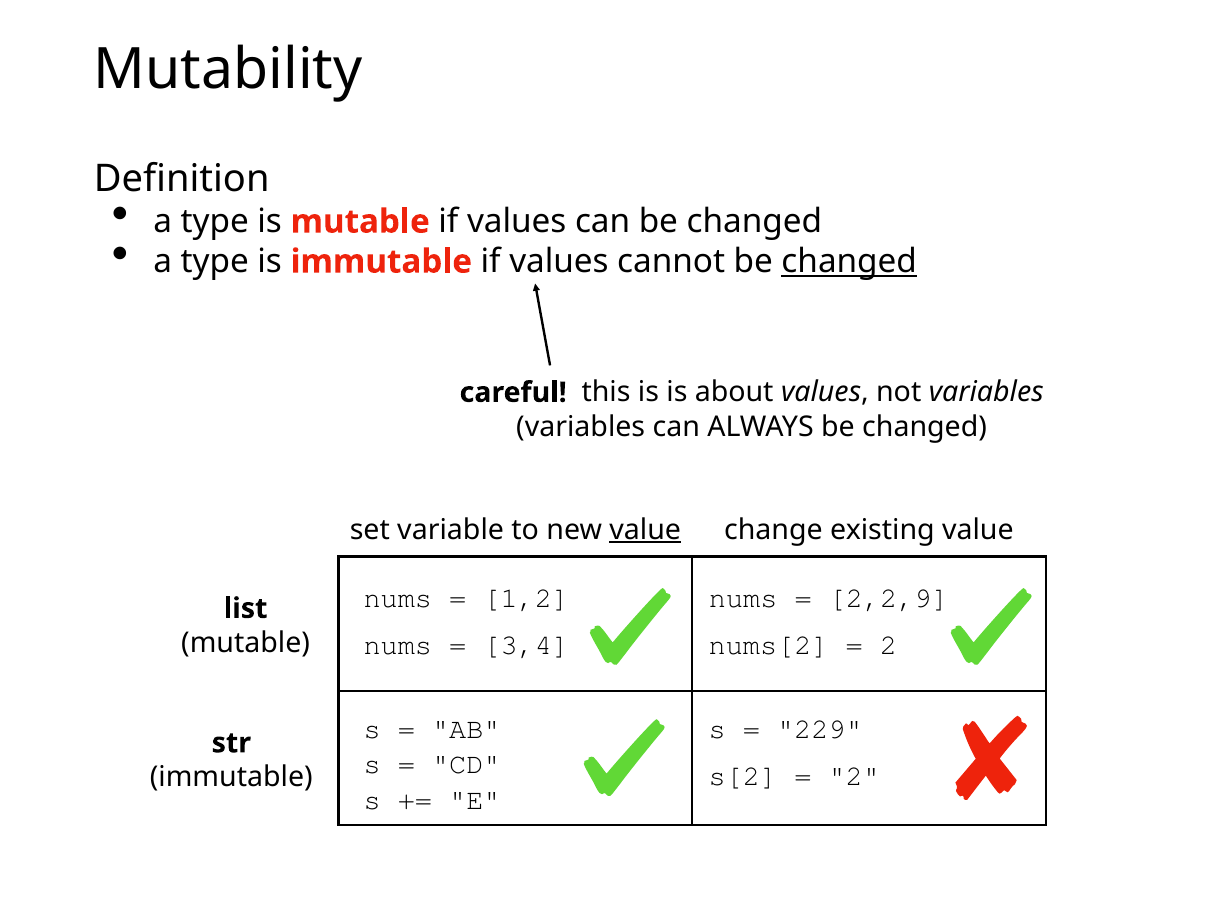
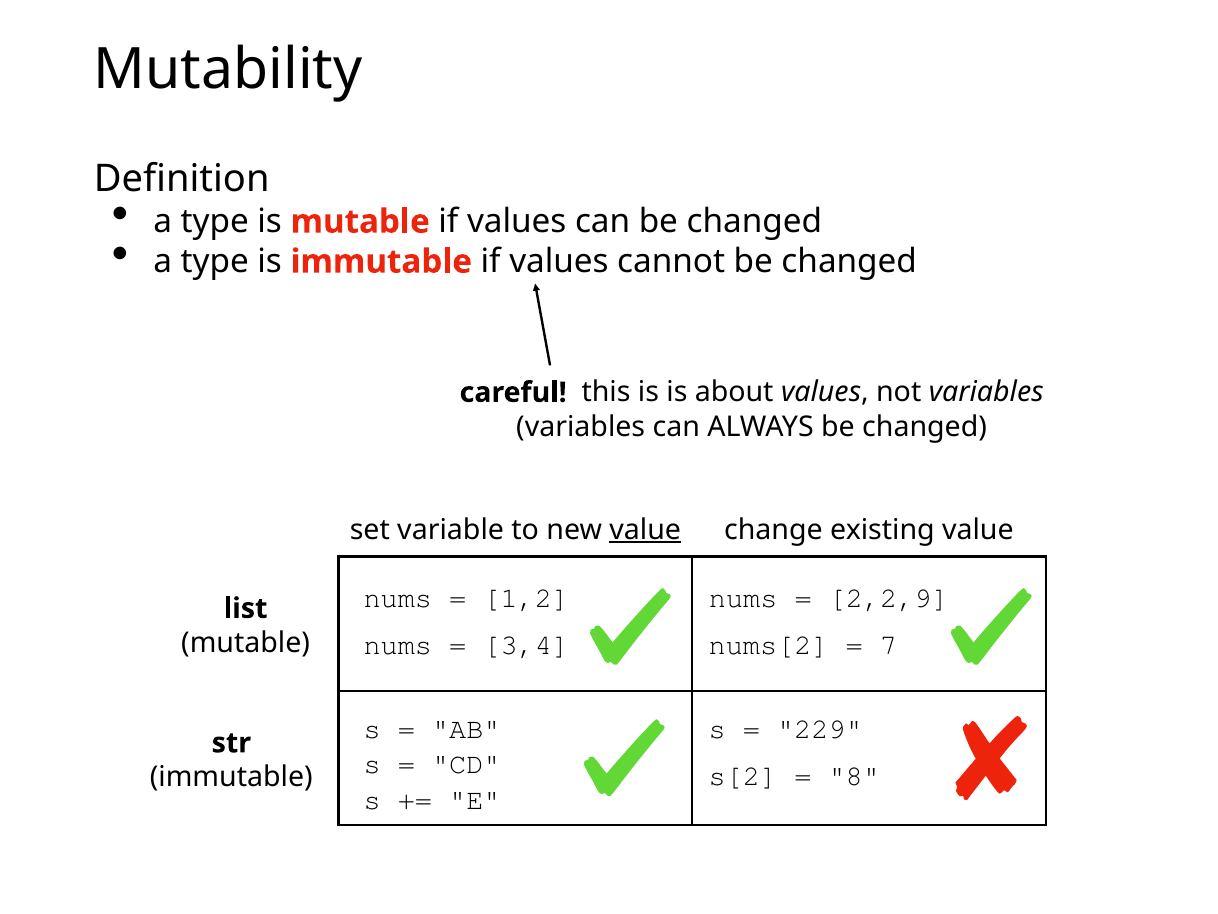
changed underline: present -> none (849, 261)
2: 2 -> 7 (889, 645)
2: 2 -> 8 (854, 776)
